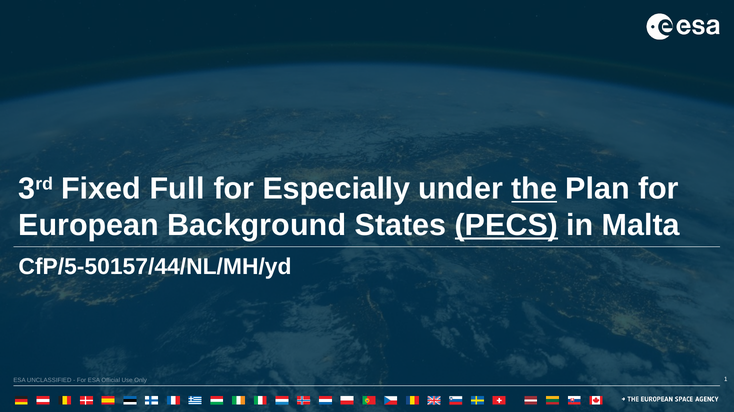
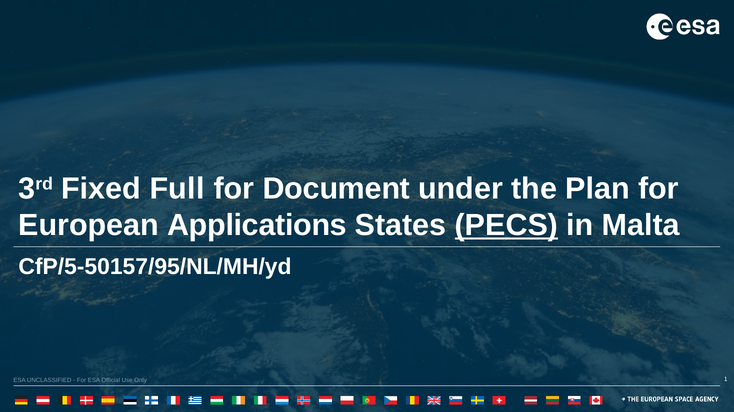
Especially: Especially -> Document (336, 189)
the underline: present -> none (534, 189)
Background: Background -> Applications (257, 225)
CfP/5-50157/44/NL/MH/yd: CfP/5-50157/44/NL/MH/yd -> CfP/5-50157/95/NL/MH/yd (155, 267)
